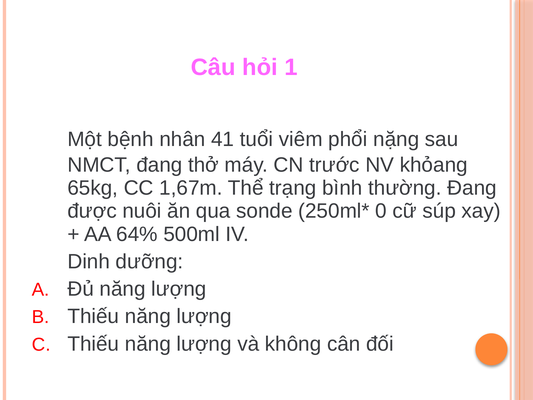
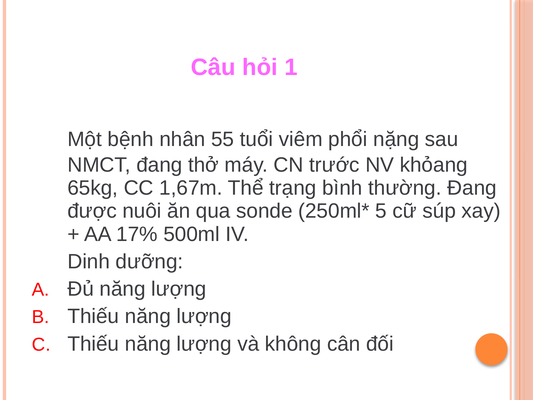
41: 41 -> 55 (223, 139)
0: 0 -> 5 (381, 211)
64%: 64% -> 17% (137, 234)
